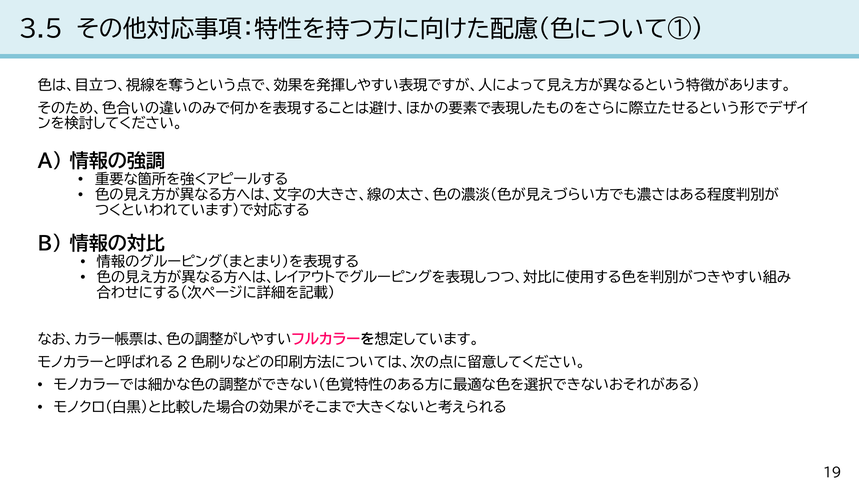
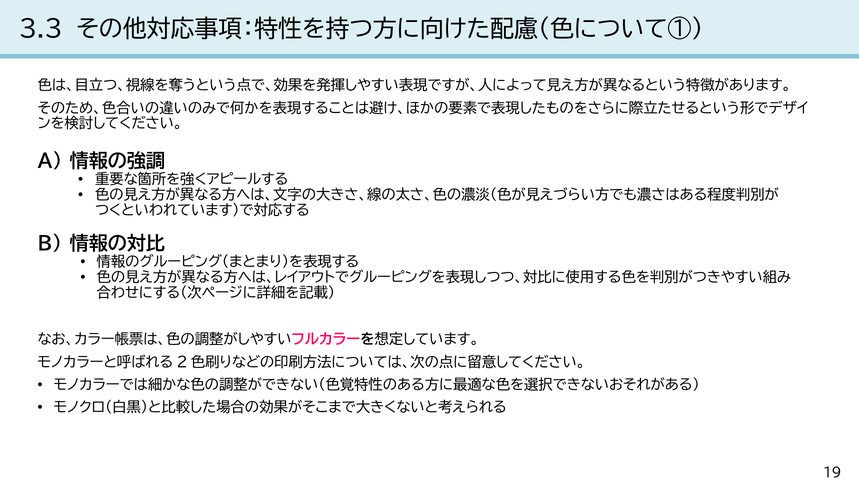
3.5: 3.5 -> 3.3 (41, 30)
